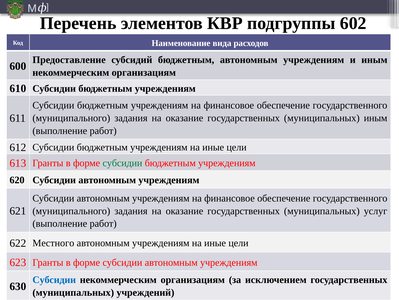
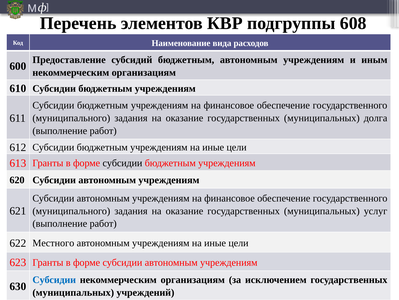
602: 602 -> 608 (353, 23)
муниципальных иным: иным -> долга (376, 118)
субсидии colour: green -> black (122, 163)
